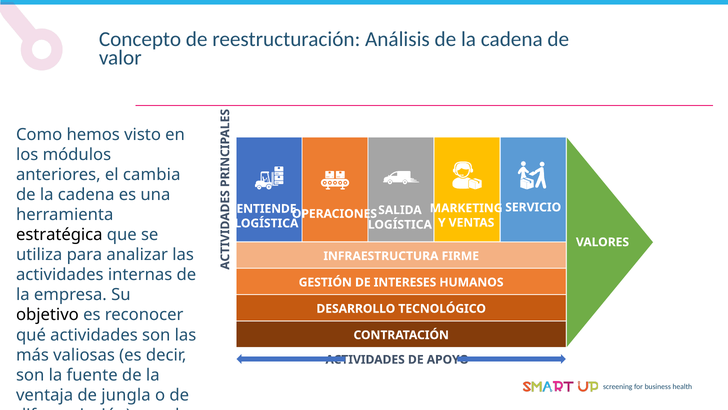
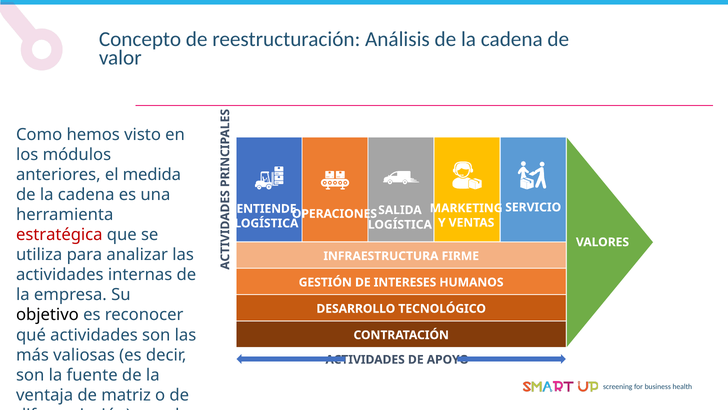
cambia: cambia -> medida (152, 175)
estratégica colour: black -> red (59, 235)
jungla: jungla -> matriz (126, 395)
